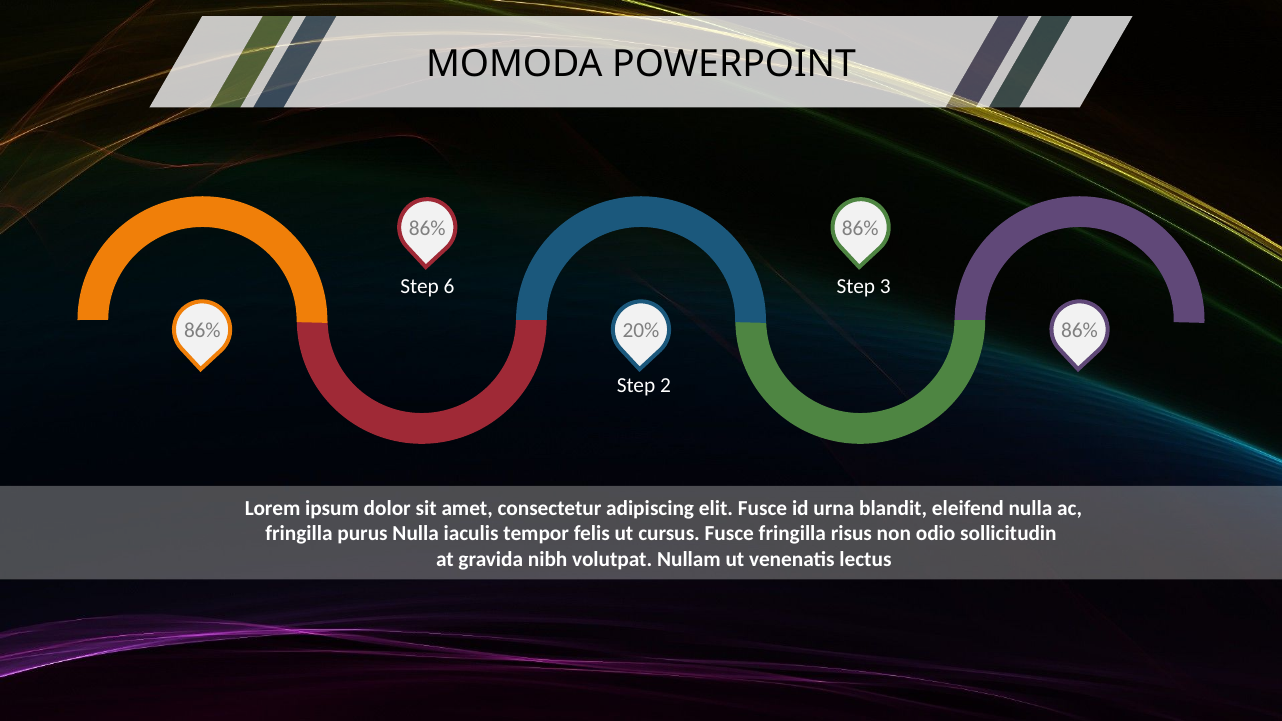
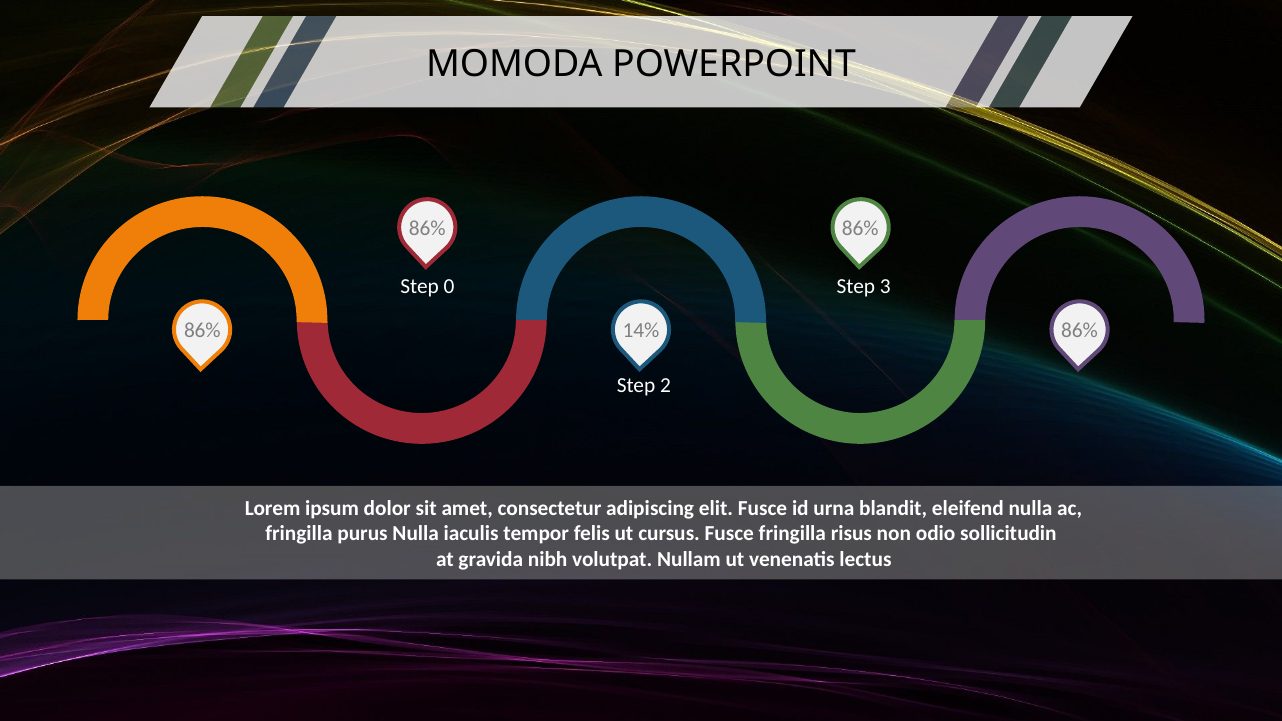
6: 6 -> 0 (449, 286)
20%: 20% -> 14% (641, 331)
